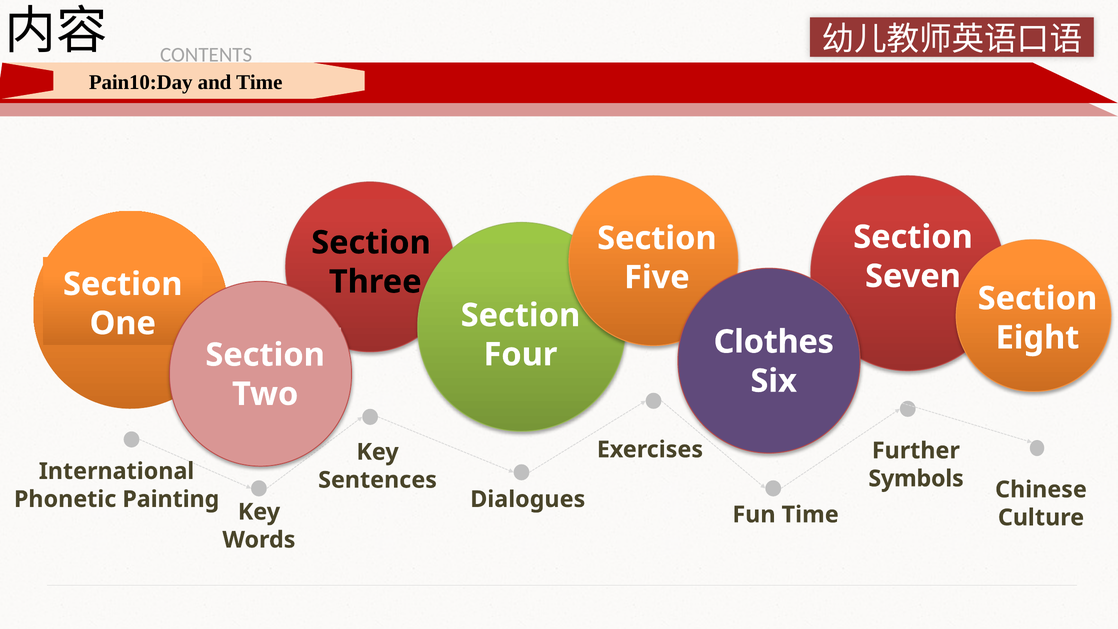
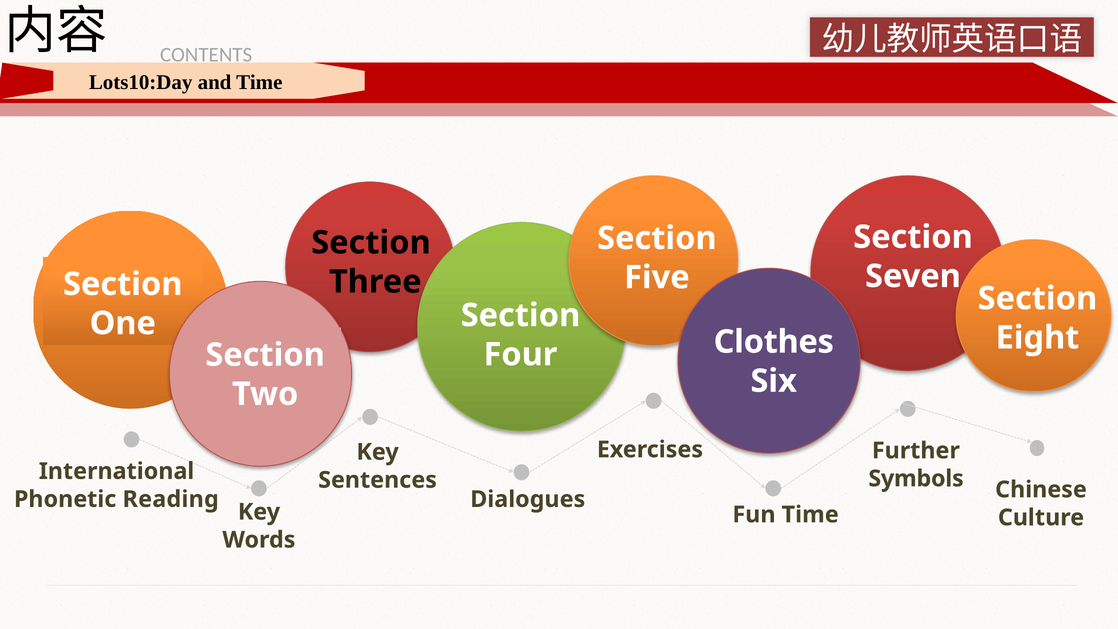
Pain10:Day: Pain10:Day -> Lots10:Day (141, 82)
Painting: Painting -> Reading (171, 499)
